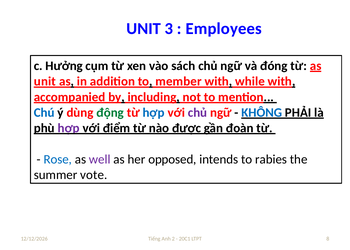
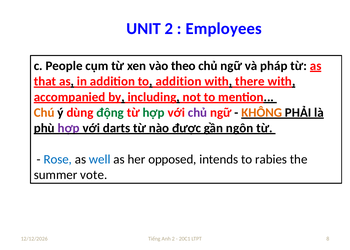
UNIT 3: 3 -> 2 (169, 29)
Hưởng: Hưởng -> People (64, 66)
sách: sách -> theo (183, 66)
đóng: đóng -> pháp (274, 66)
unit: unit -> that (45, 81)
to member: member -> addition (179, 81)
while: while -> there (250, 81)
Chú colour: blue -> orange (44, 113)
hợp colour: blue -> green (154, 113)
KHÔNG colour: blue -> orange (262, 113)
điểm: điểm -> darts (117, 128)
đoàn: đoàn -> ngôn (240, 128)
well colour: purple -> blue (100, 159)
